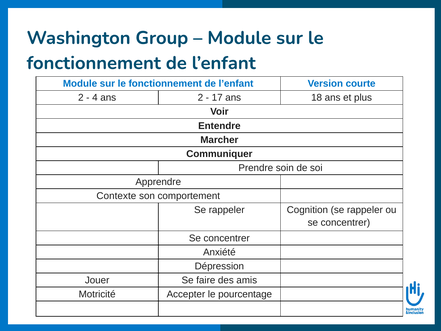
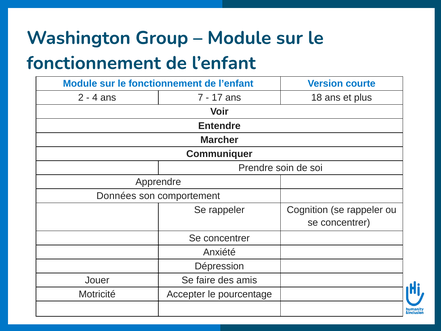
ans 2: 2 -> 7 (200, 98)
Contexte: Contexte -> Données (116, 196)
